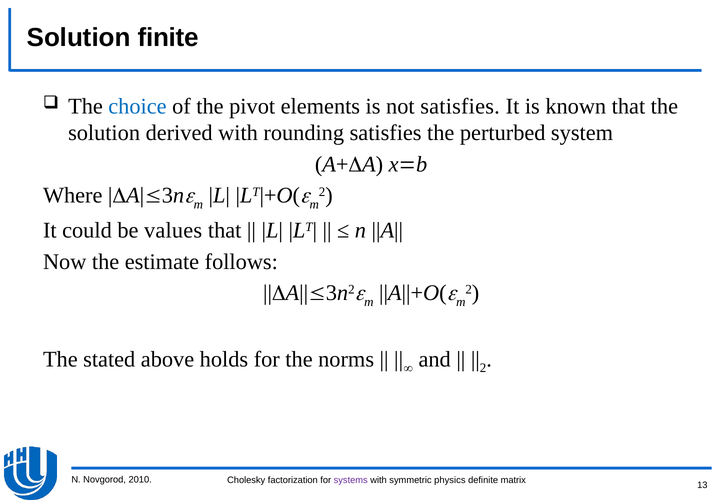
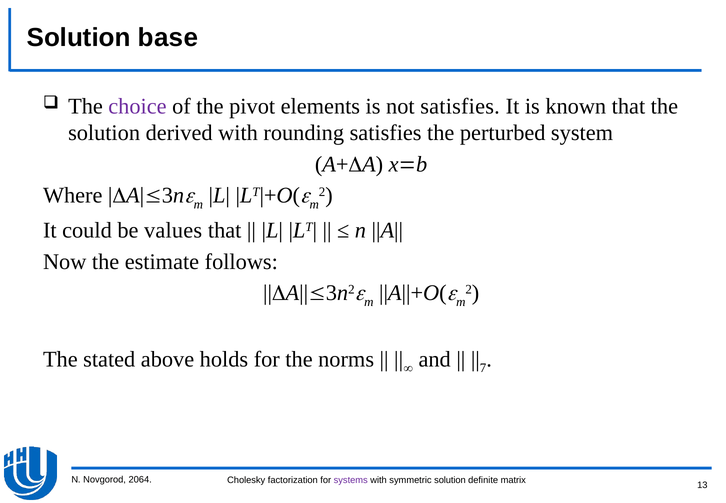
finite: finite -> base (168, 38)
choice colour: blue -> purple (137, 106)
2: 2 -> 7 (483, 368)
2010: 2010 -> 2064 (140, 479)
symmetric physics: physics -> solution (450, 480)
